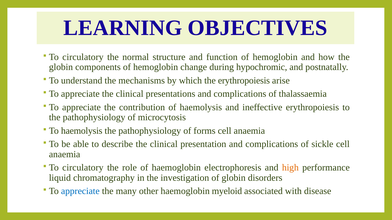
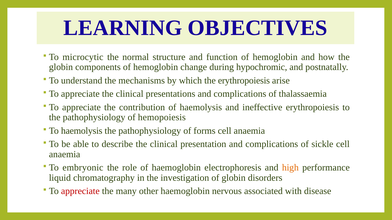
circulatory: circulatory -> microcytic (83, 57)
microcytosis: microcytosis -> hemopoiesis (162, 118)
circulatory: circulatory -> embryonic (83, 168)
appreciate colour: blue -> red (80, 192)
myeloid: myeloid -> nervous (227, 192)
